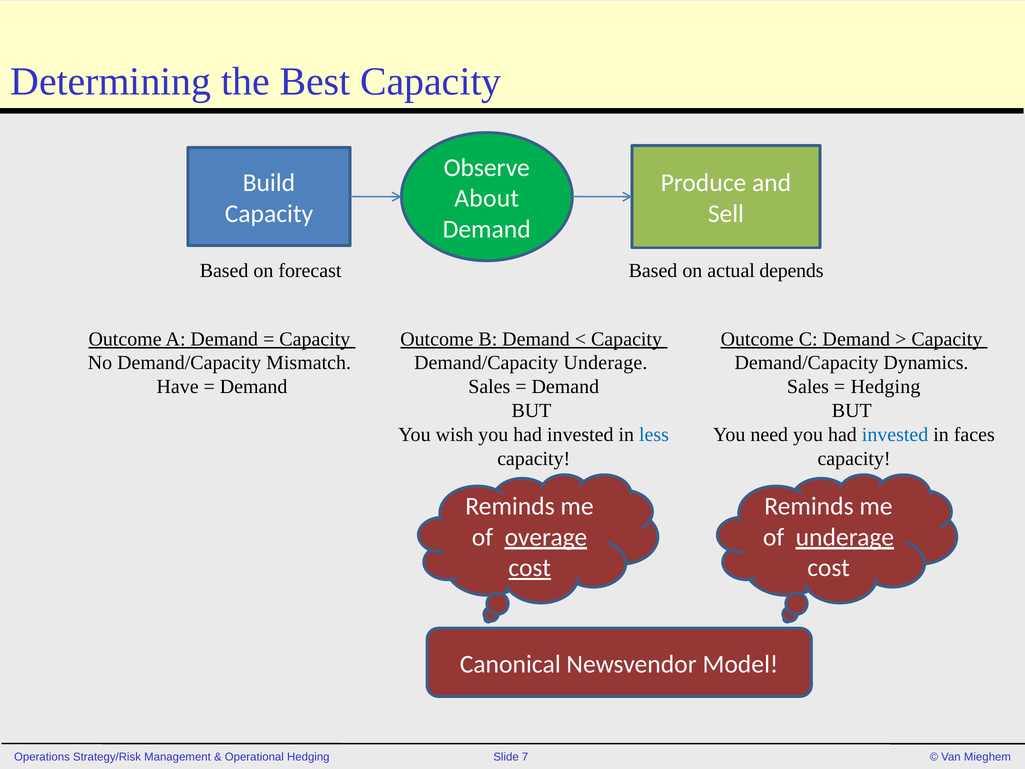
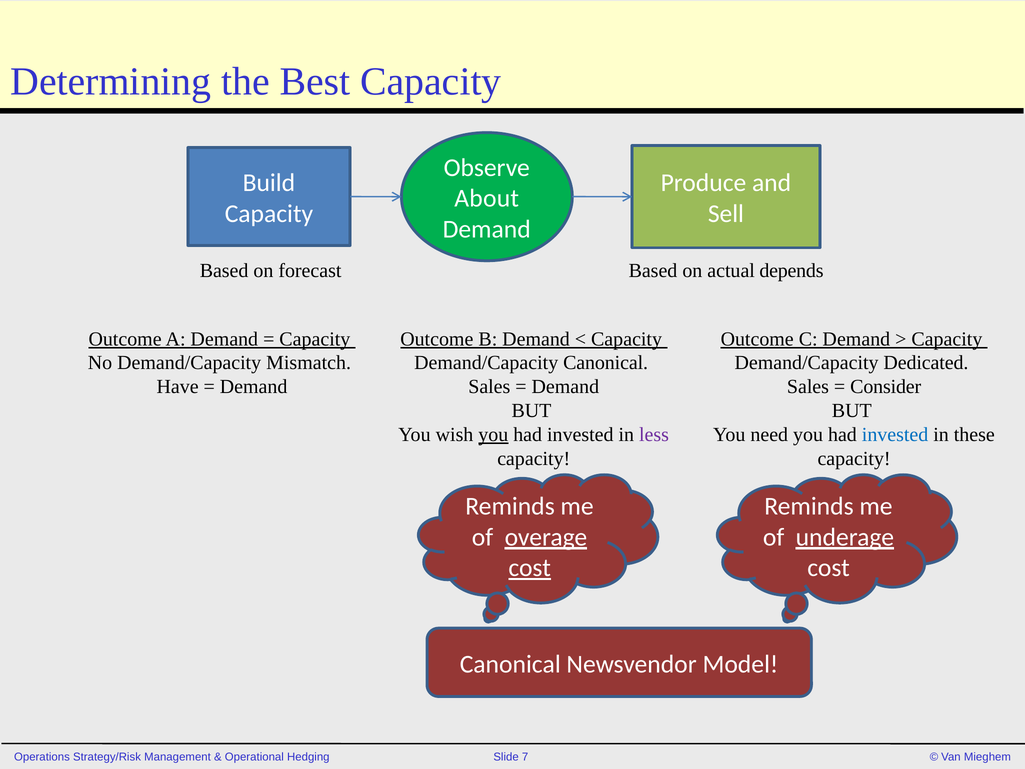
Demand/Capacity Underage: Underage -> Canonical (606, 363)
Dynamics: Dynamics -> Dedicated (926, 363)
Hedging: Hedging -> Consider (886, 387)
you underline: none -> present (493, 435)
less colour: blue -> purple (654, 435)
faces: faces -> these (974, 435)
